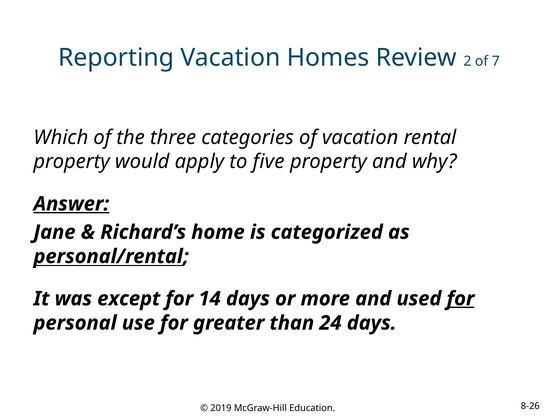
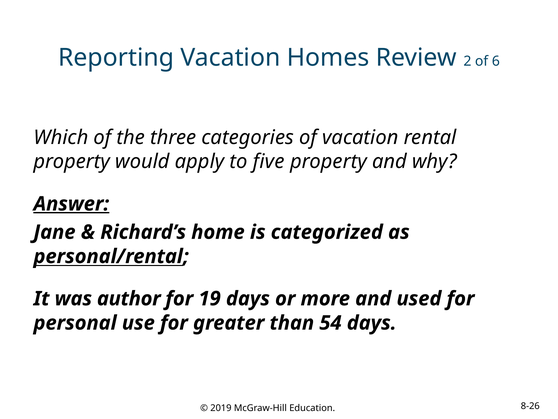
7: 7 -> 6 (496, 61)
except: except -> author (129, 298)
14: 14 -> 19 (210, 298)
for underline: present -> none (461, 298)
24: 24 -> 54 (330, 323)
